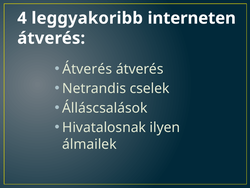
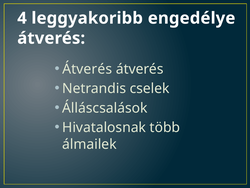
interneten: interneten -> engedélye (192, 18)
ilyen: ilyen -> több (165, 127)
